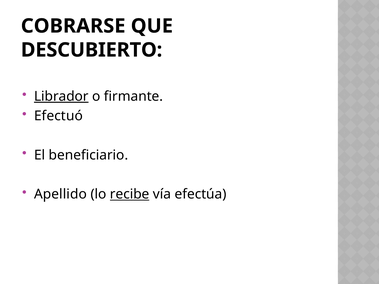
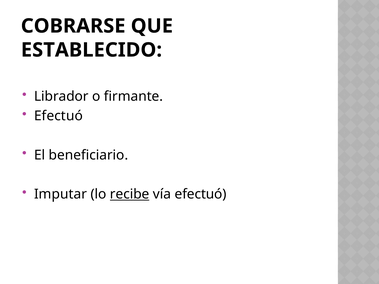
DESCUBIERTO: DESCUBIERTO -> ESTABLECIDO (91, 50)
Librador underline: present -> none (61, 96)
Apellido: Apellido -> Imputar (60, 194)
vía efectúa: efectúa -> efectuó (201, 194)
